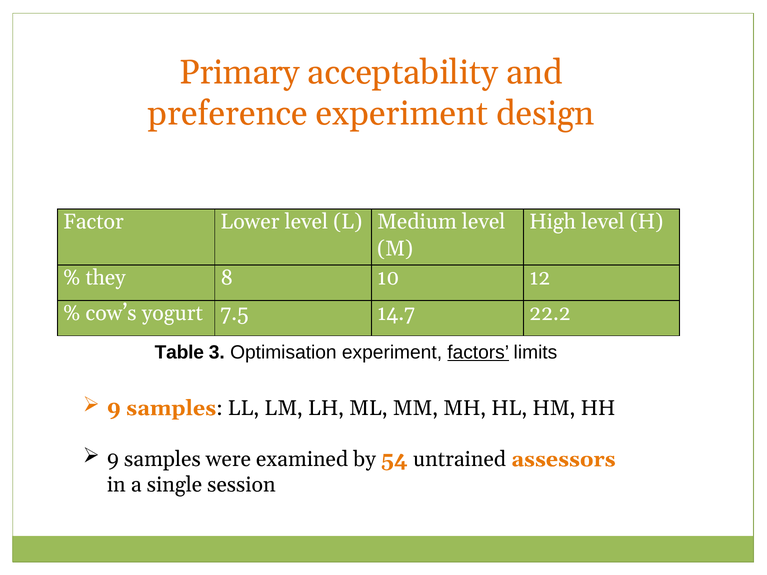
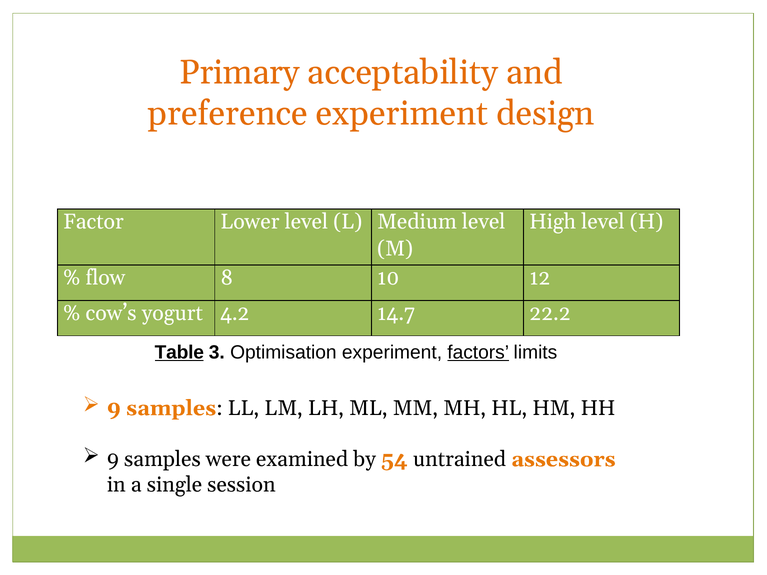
they: they -> flow (106, 278)
7.5: 7.5 -> 4.2 (235, 313)
Table underline: none -> present (179, 353)
